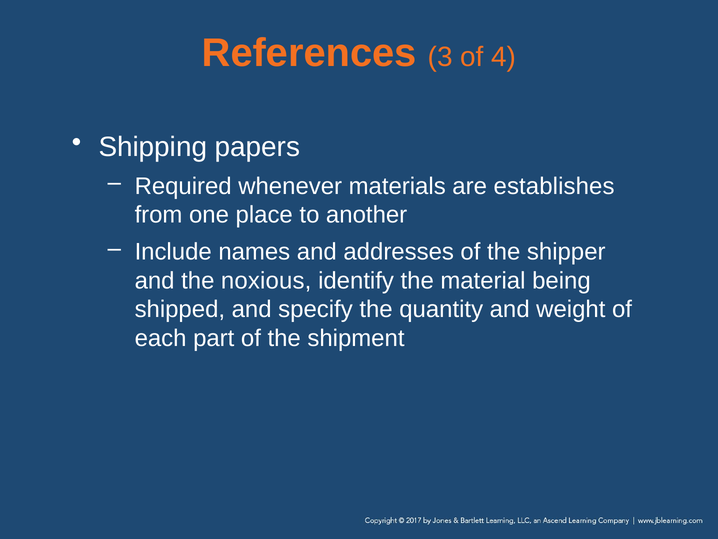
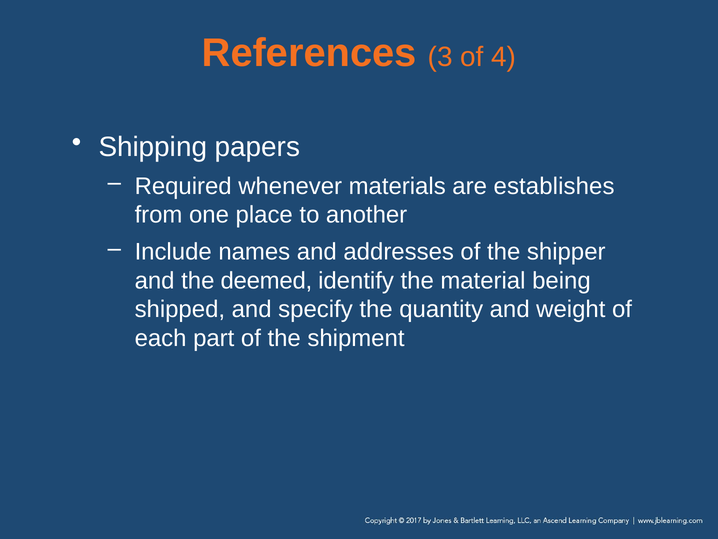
noxious: noxious -> deemed (266, 281)
